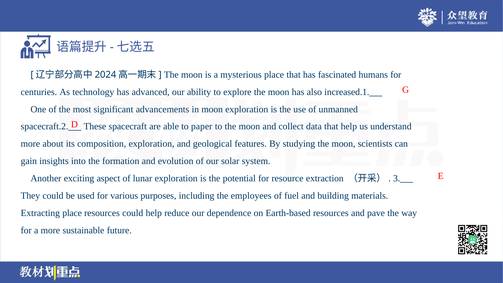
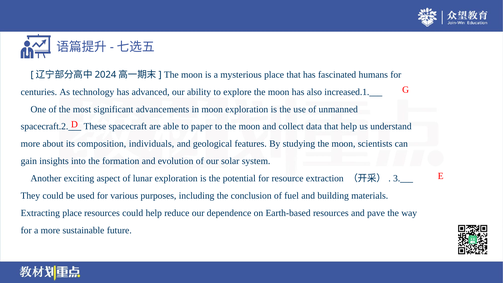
composition exploration: exploration -> individuals (152, 144)
employees: employees -> conclusion (251, 196)
